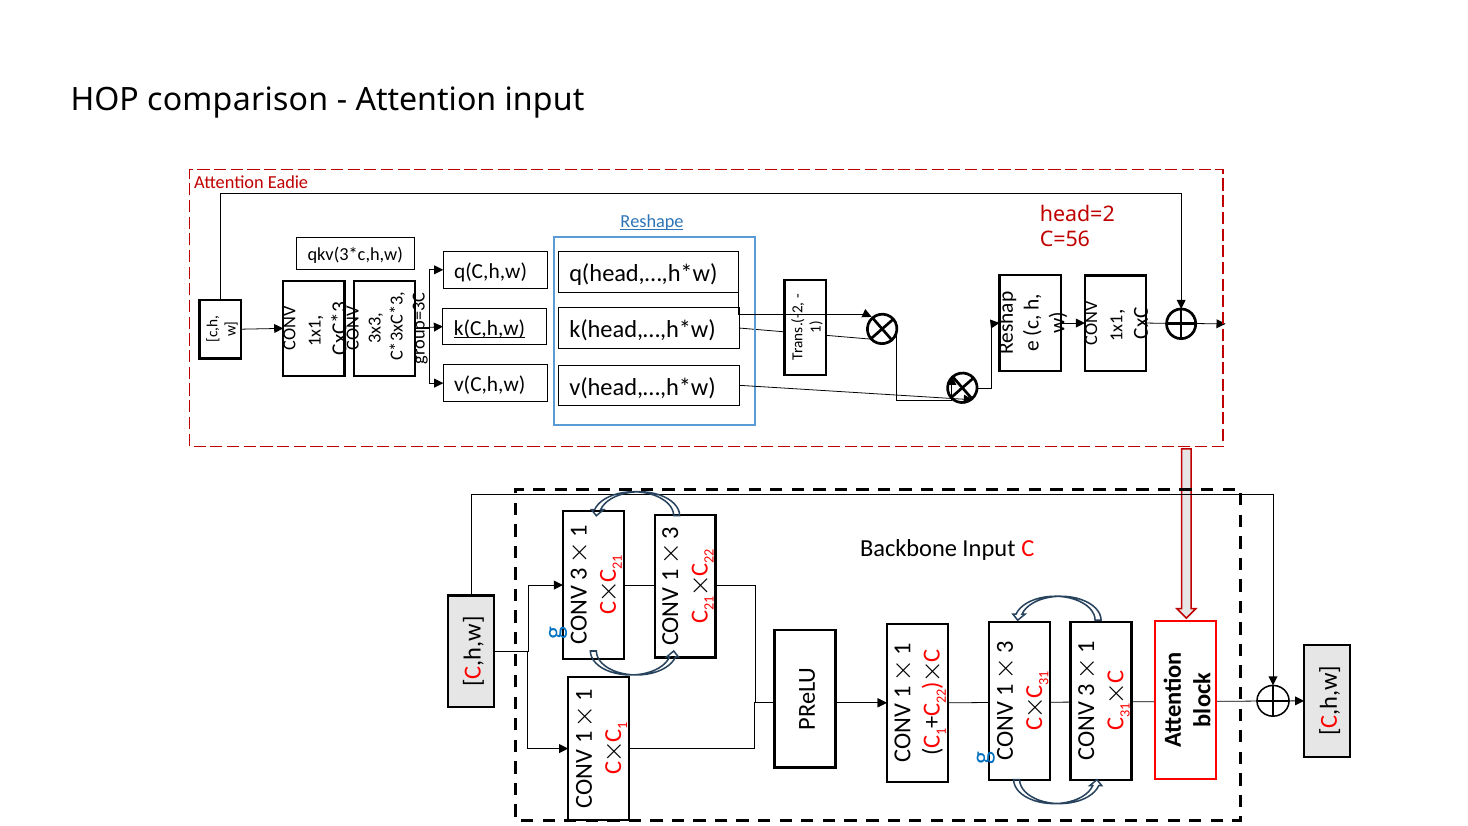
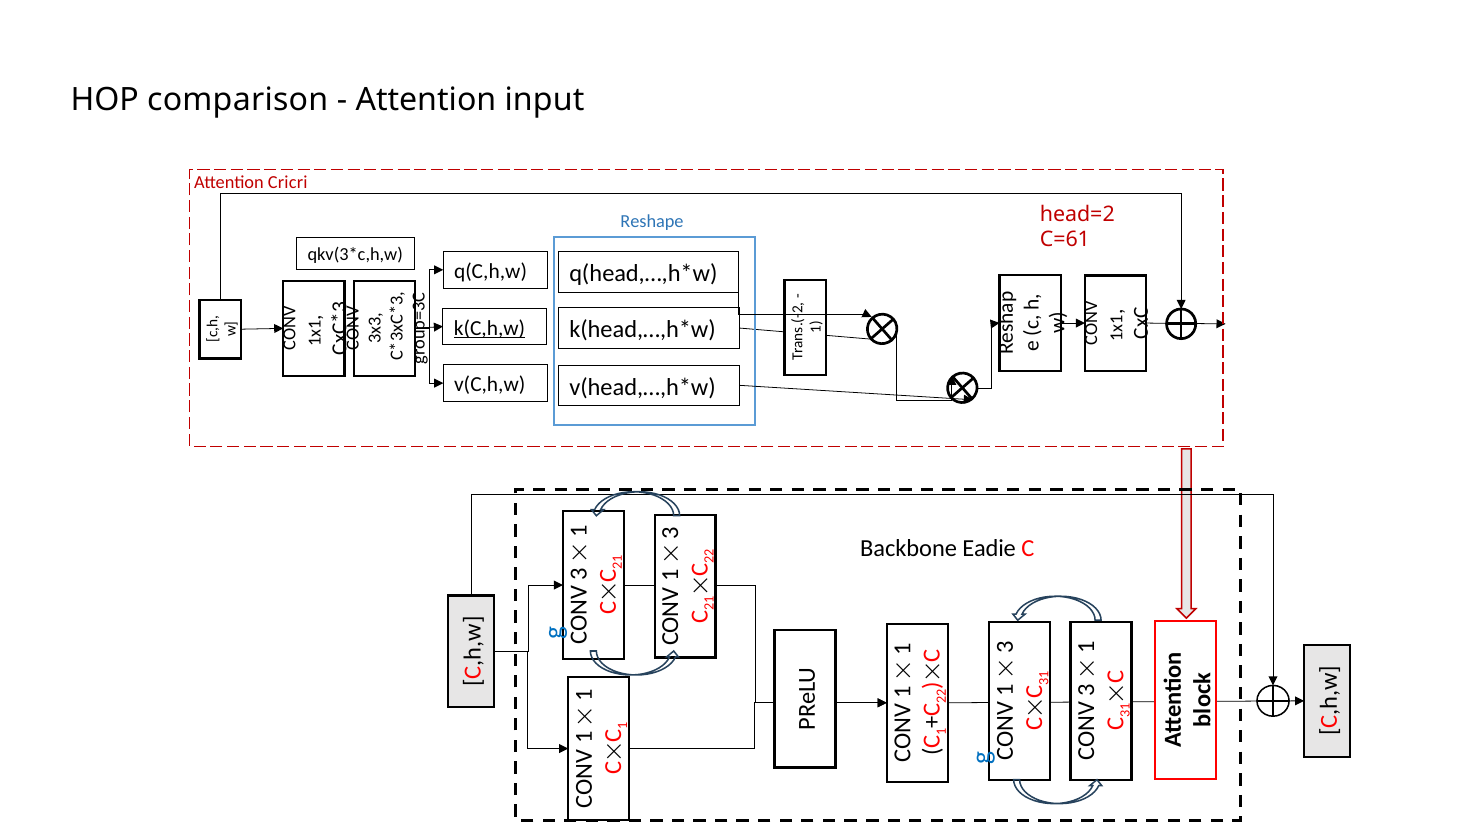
Eadie: Eadie -> Cricri (288, 183)
Reshape underline: present -> none (652, 222)
C=56: C=56 -> C=61 (1065, 239)
Backbone Input: Input -> Eadie (989, 548)
